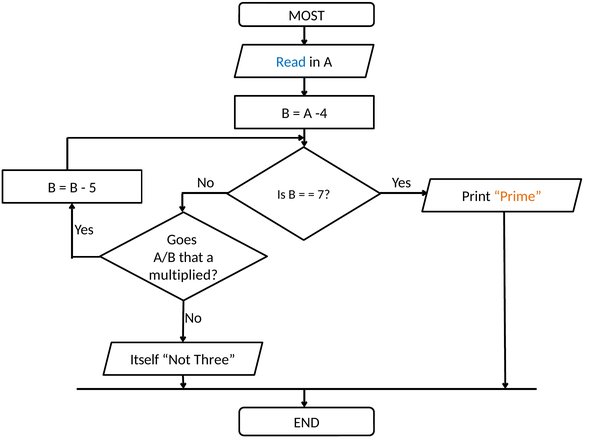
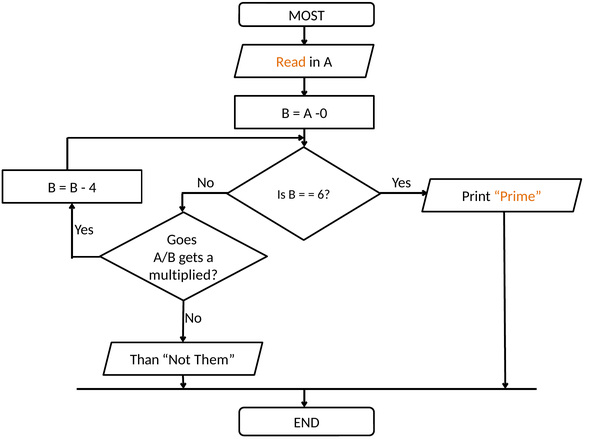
Read colour: blue -> orange (291, 62)
-4: -4 -> -0 (321, 113)
5: 5 -> 4 (93, 187)
7: 7 -> 6 (324, 194)
that: that -> gets (191, 257)
Itself: Itself -> Than (145, 359)
Three: Three -> Them (215, 359)
